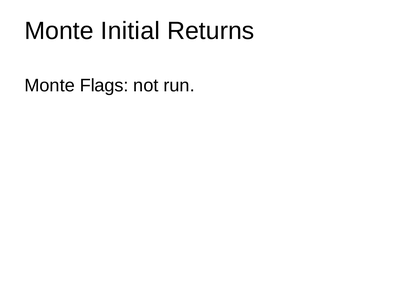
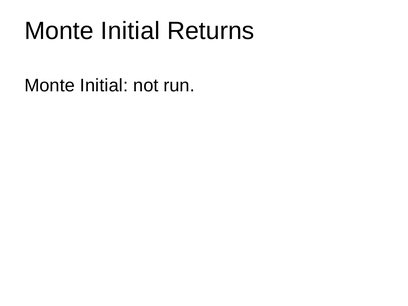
Flags: Flags -> Initial (104, 86)
